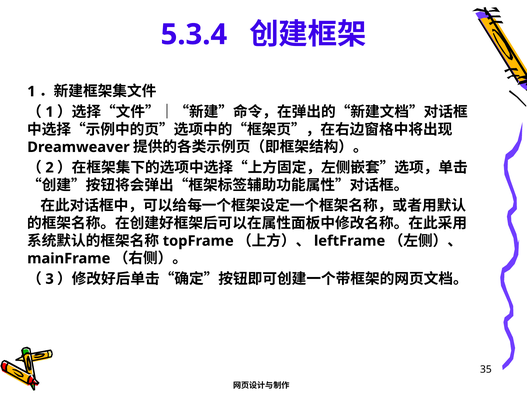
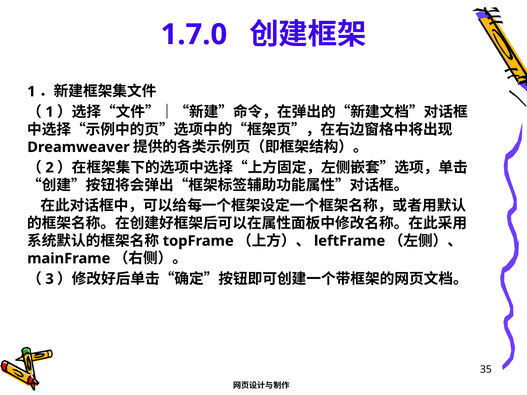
5.3.4: 5.3.4 -> 1.7.0 (194, 35)
